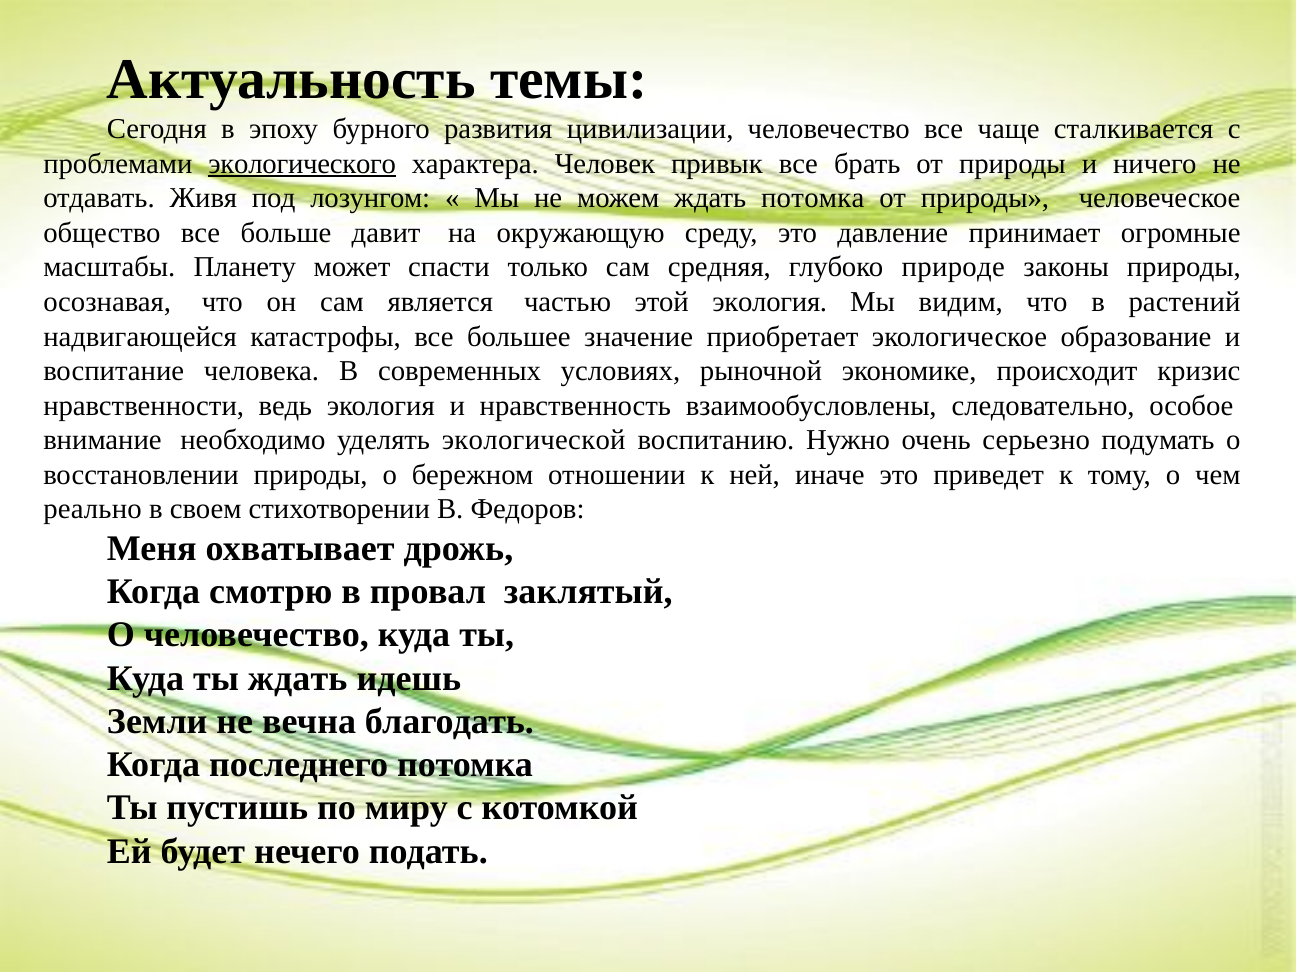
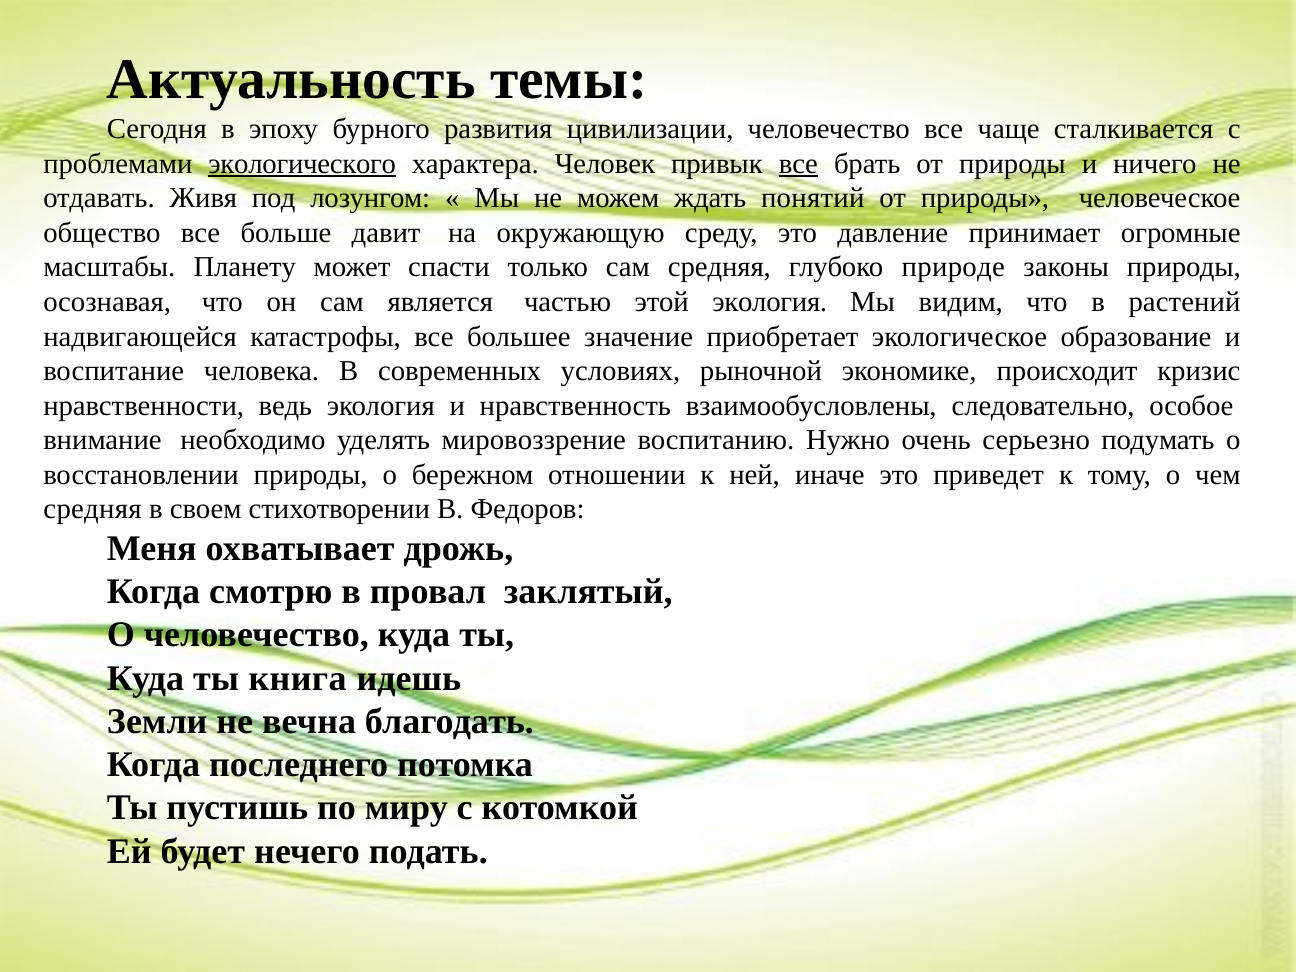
все underline: none -> present (798, 164)
ждать потомка: потомка -> понятий (813, 198)
экологической: экологической -> мировоззрение (534, 440)
реально: реально -> средняя (92, 509)
ты ждать: ждать -> книга (298, 678)
